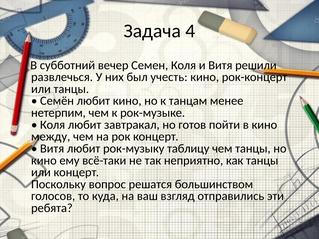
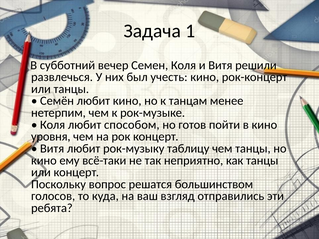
4: 4 -> 1 (190, 31)
завтракал: завтракал -> способом (132, 125)
между: между -> уровня (51, 137)
